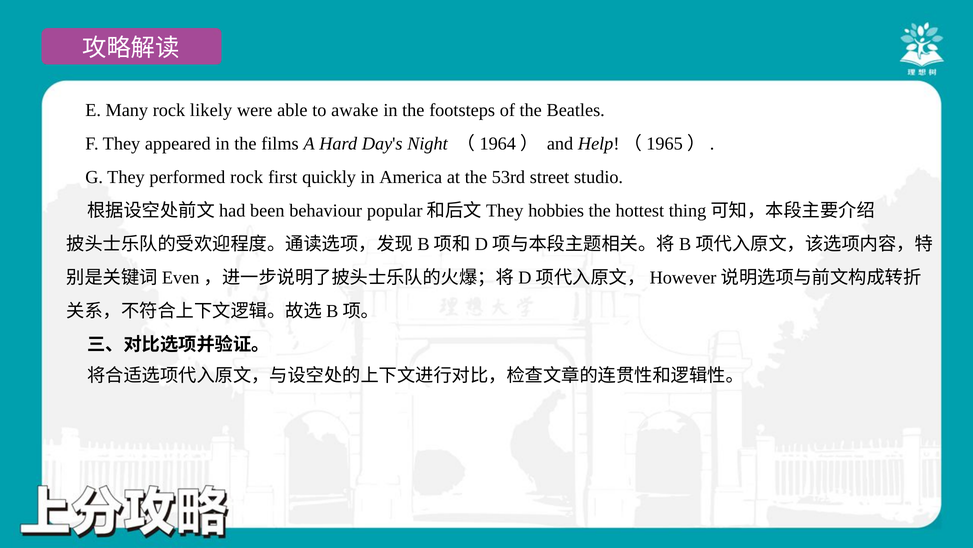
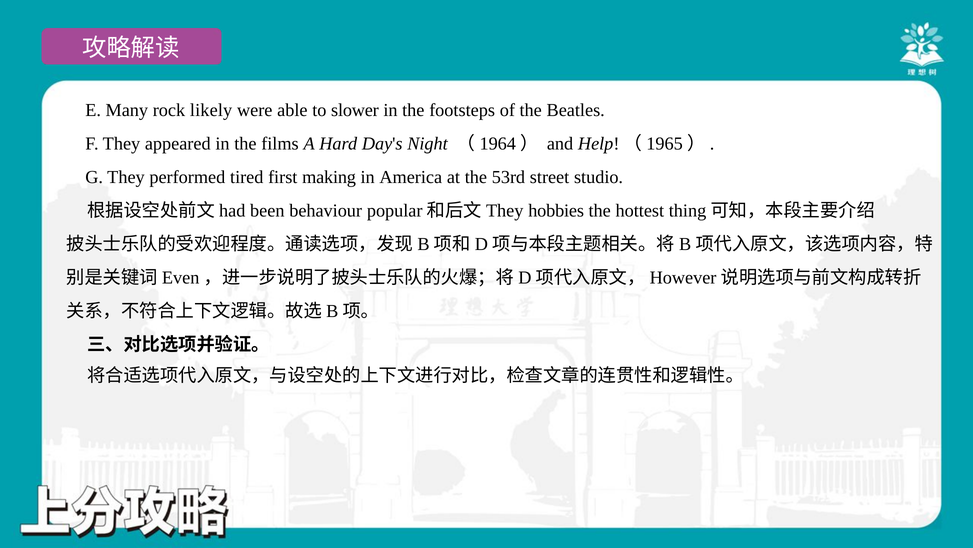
awake: awake -> slower (355, 110)
performed rock: rock -> tired (247, 177)
quickly: quickly -> making (329, 177)
